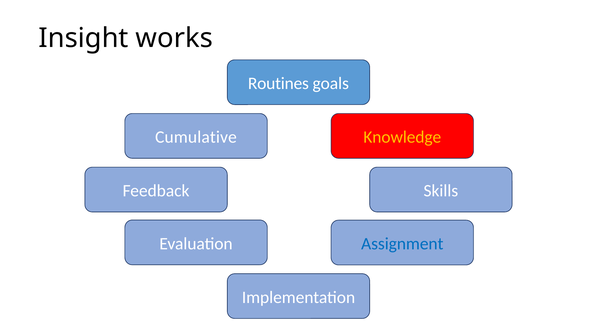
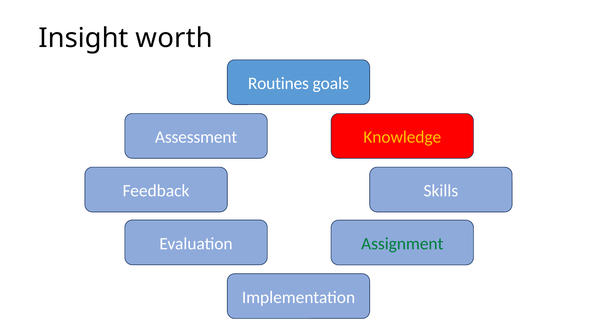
works: works -> worth (174, 38)
Cumulative: Cumulative -> Assessment (196, 137)
Assignment colour: blue -> green (402, 244)
